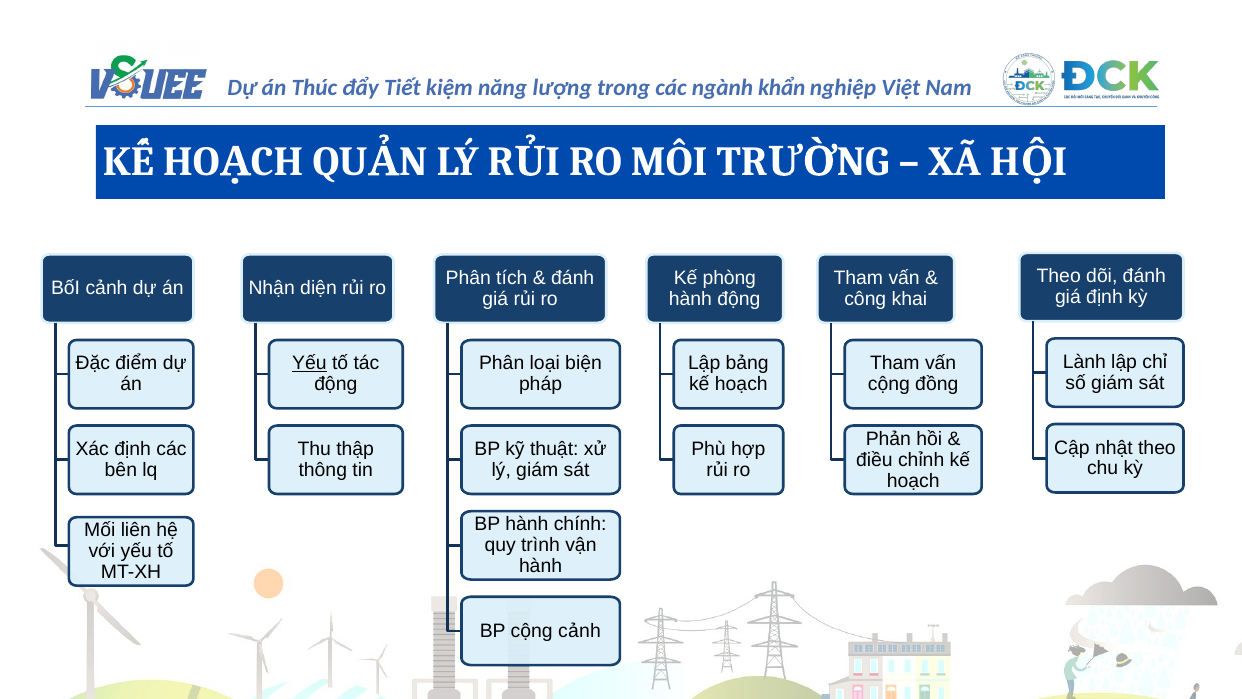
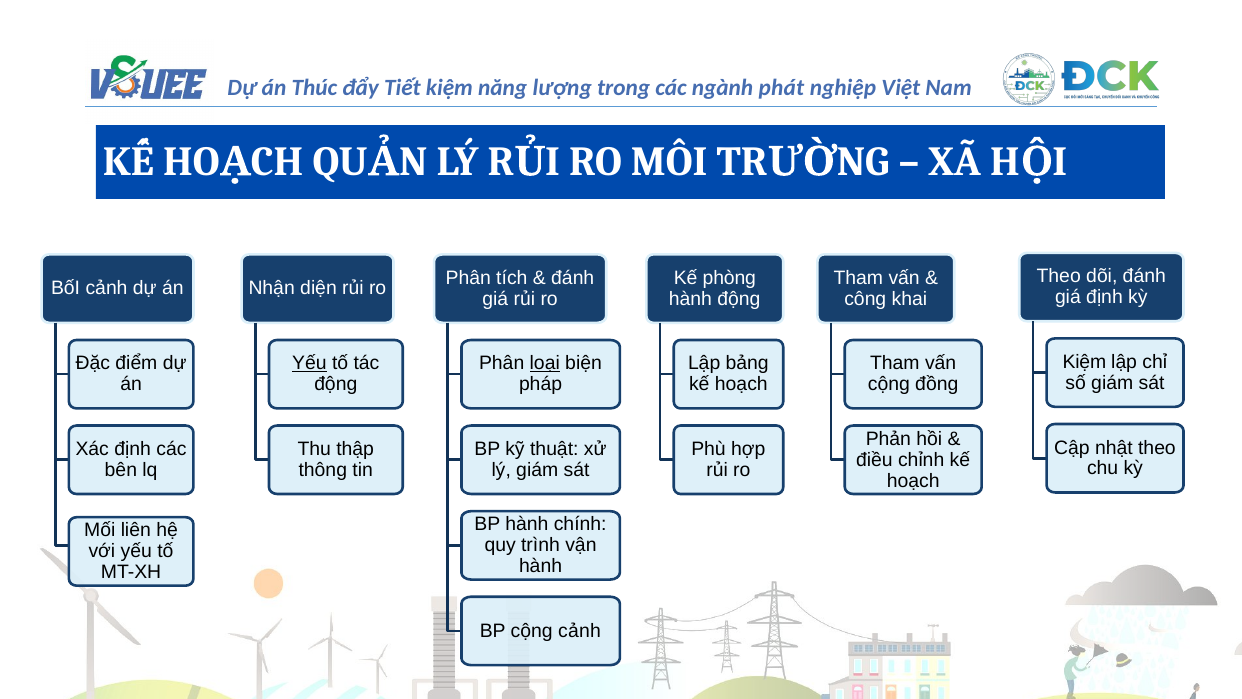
khẩn: khẩn -> phát (781, 88)
Lành: Lành -> Kiệm (1084, 362)
loại underline: none -> present (545, 363)
